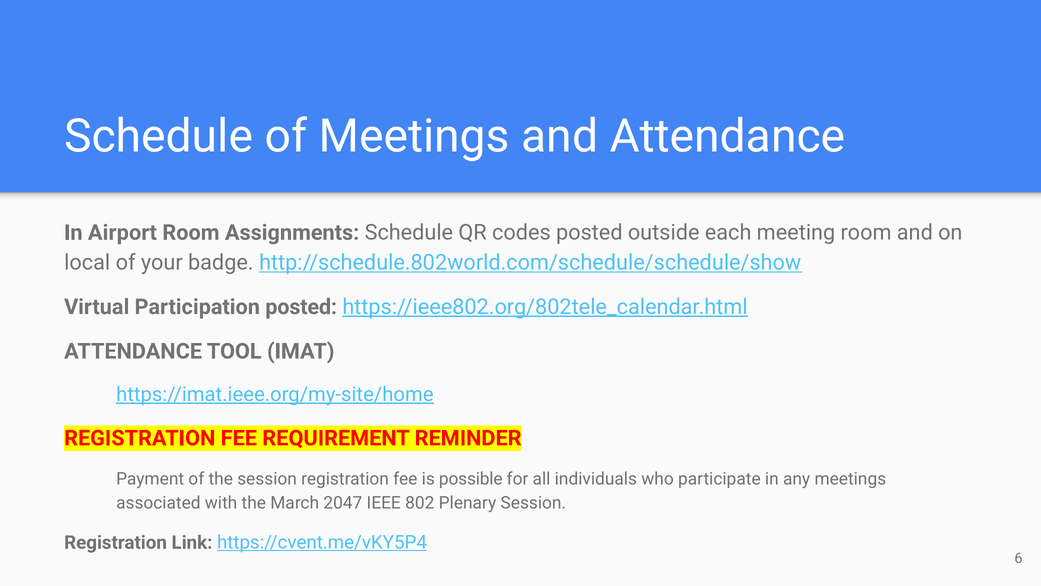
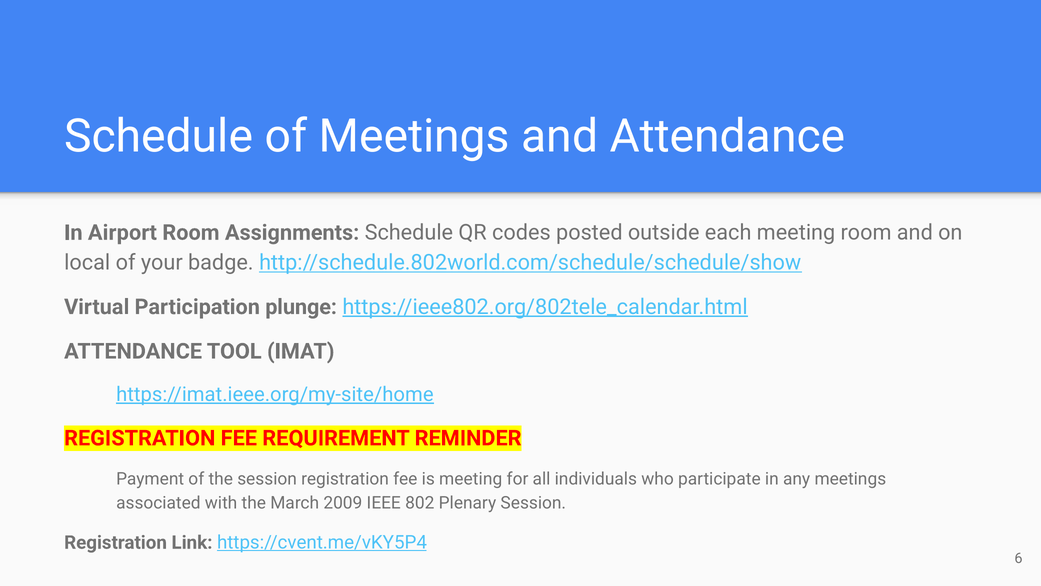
Participation posted: posted -> plunge (301, 307)
is possible: possible -> meeting (471, 479)
2047: 2047 -> 2009 (343, 503)
